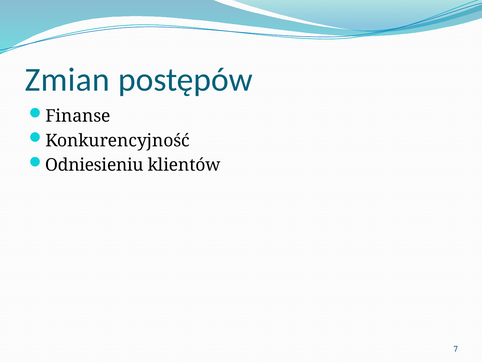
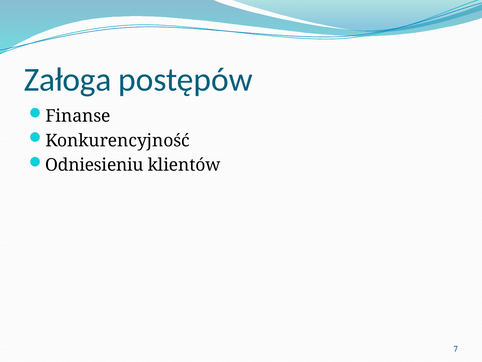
Zmian: Zmian -> Załoga (68, 80)
